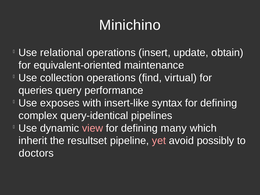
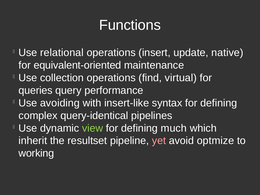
Minichino: Minichino -> Functions (130, 25)
obtain: obtain -> native (227, 53)
exposes: exposes -> avoiding (60, 103)
view colour: pink -> light green (93, 128)
many: many -> much (174, 128)
possibly: possibly -> optmize (215, 141)
doctors: doctors -> working (36, 153)
